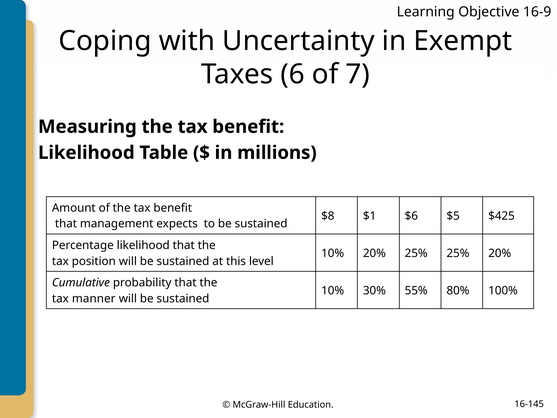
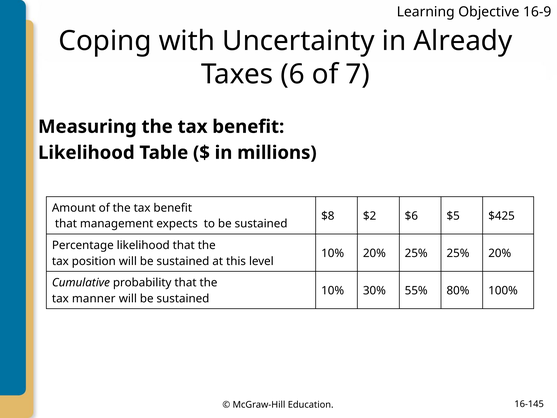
Exempt: Exempt -> Already (463, 41)
$1: $1 -> $2 (370, 216)
